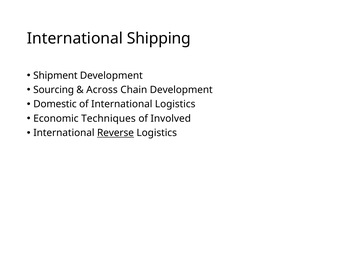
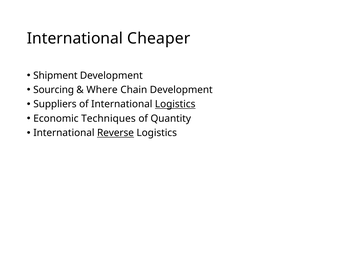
Shipping: Shipping -> Cheaper (159, 38)
Across: Across -> Where (102, 90)
Domestic: Domestic -> Suppliers (55, 104)
Logistics underline: none -> present (175, 104)
Involved: Involved -> Quantity (171, 118)
